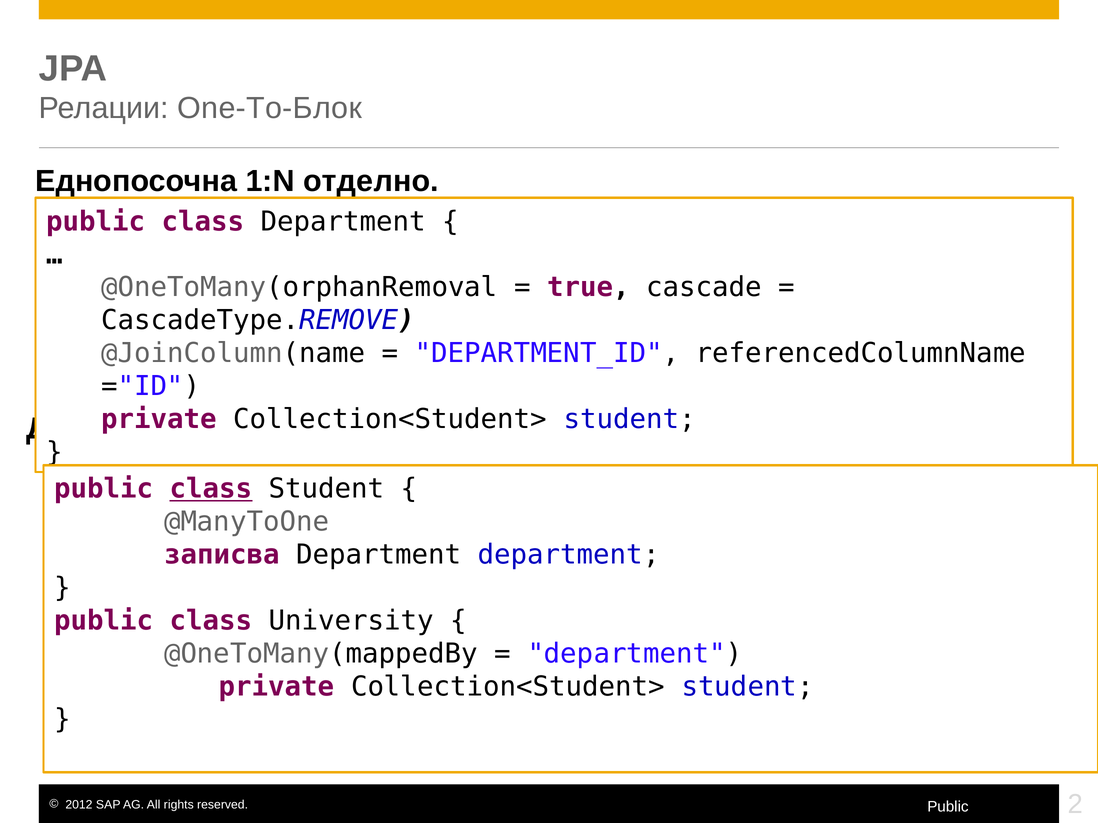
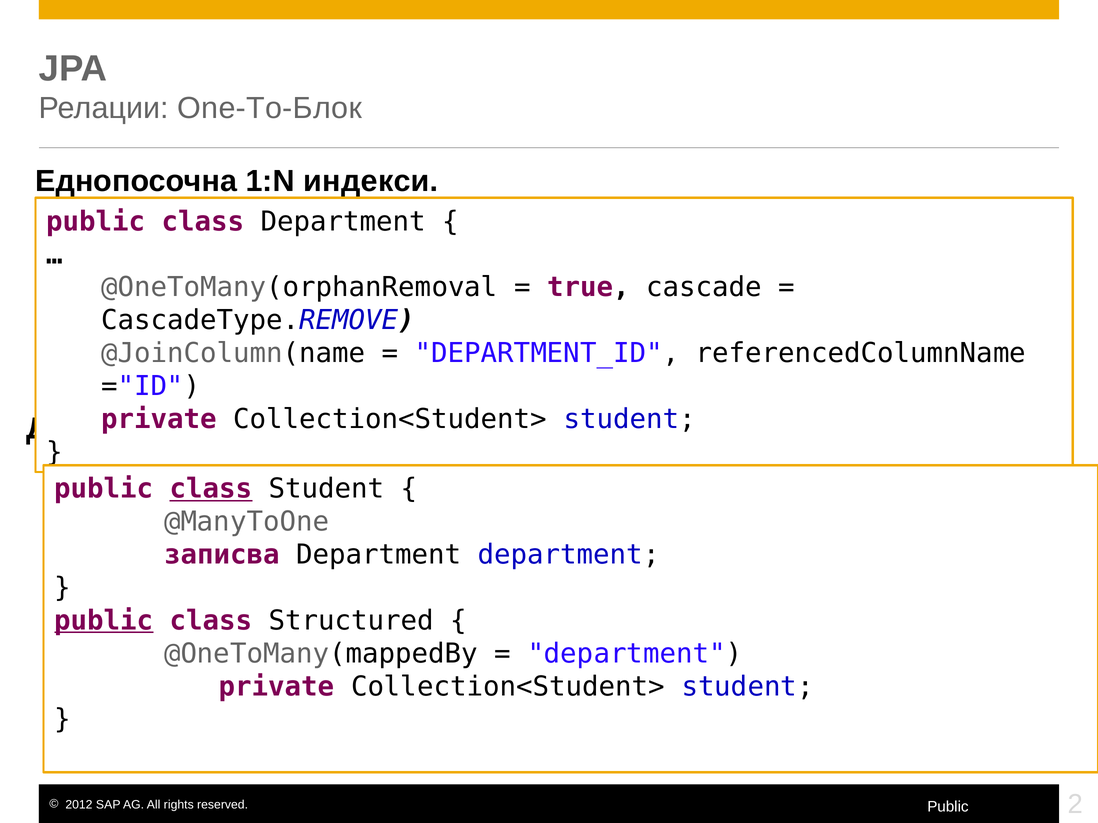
отделно: отделно -> индекси (371, 181)
public underline: none -> present (104, 621)
University: University -> Structured (351, 621)
